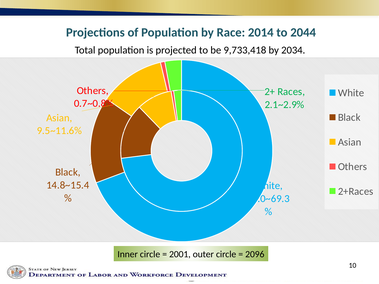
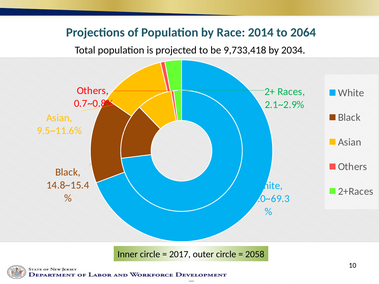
2044: 2044 -> 2064 (303, 32)
2001: 2001 -> 2017 (180, 255)
2096: 2096 -> 2058 (255, 255)
